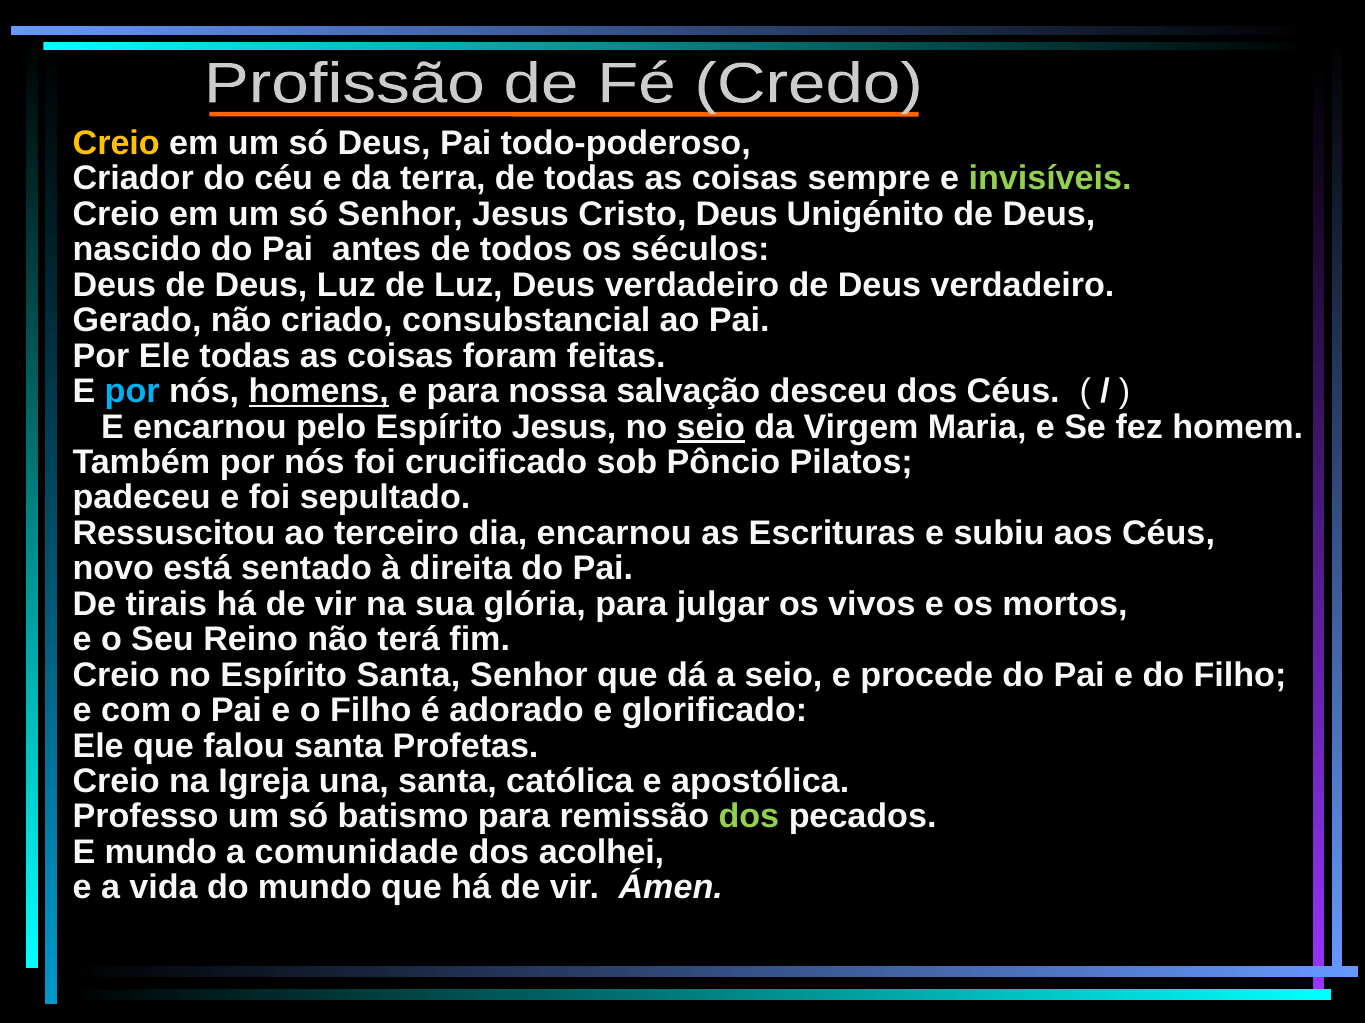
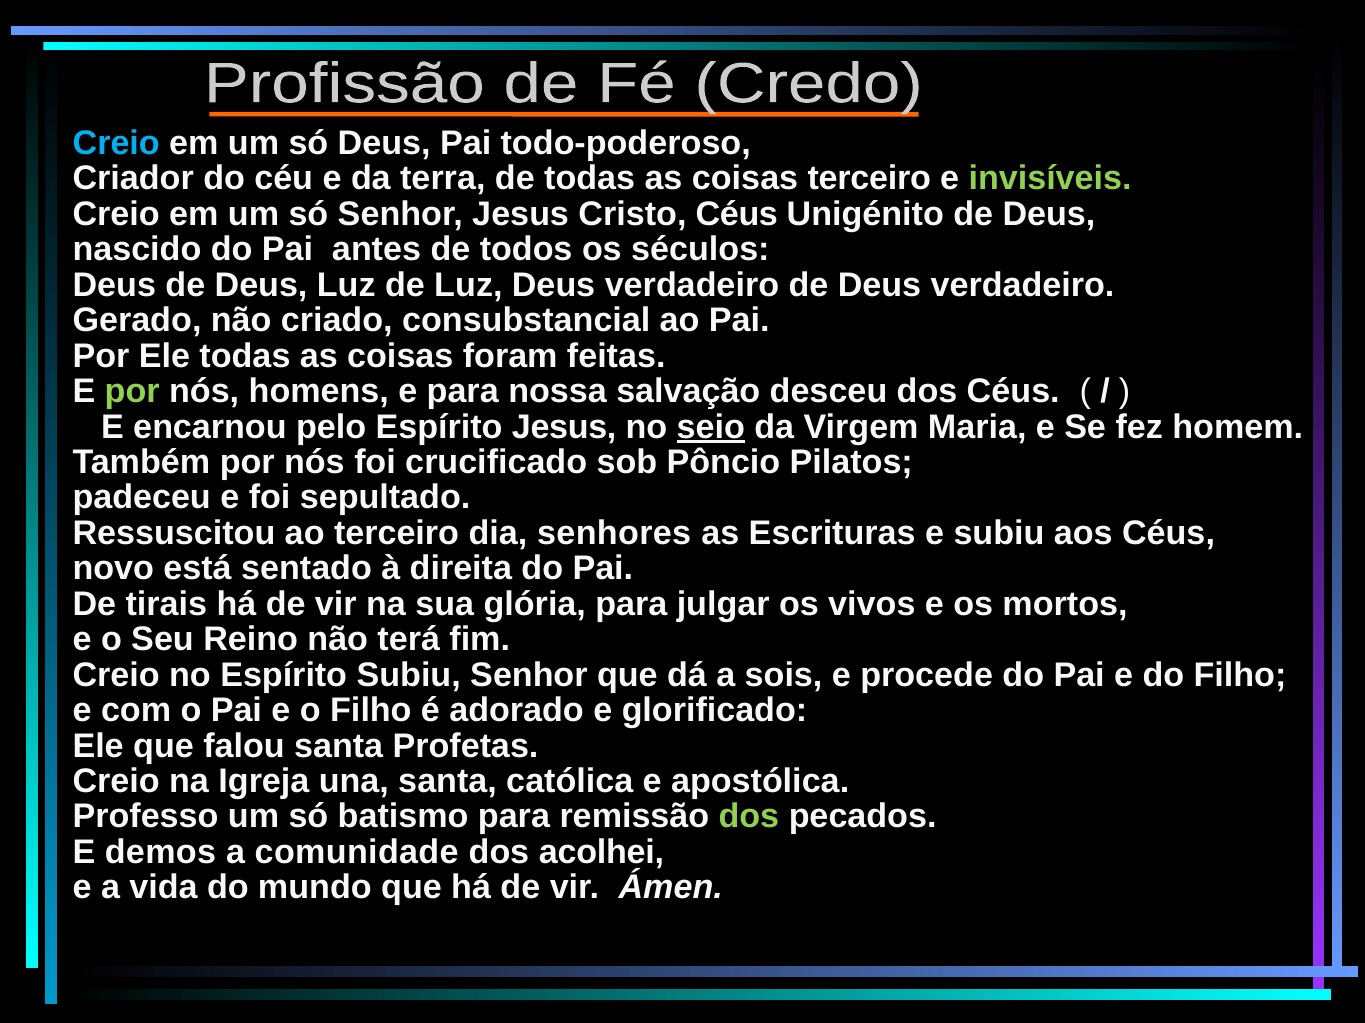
Creio colour: yellow -> light blue (116, 143)
coisas sempre: sempre -> terceiro (869, 179)
Cristo Deus: Deus -> Céus (737, 214)
por colour: light blue -> light green (132, 392)
homens underline: present -> none (319, 392)
dia encarnou: encarnou -> senhores (614, 534)
Espírito Santa: Santa -> Subiu (409, 675)
a seio: seio -> sois (784, 675)
E mundo: mundo -> demos (160, 853)
